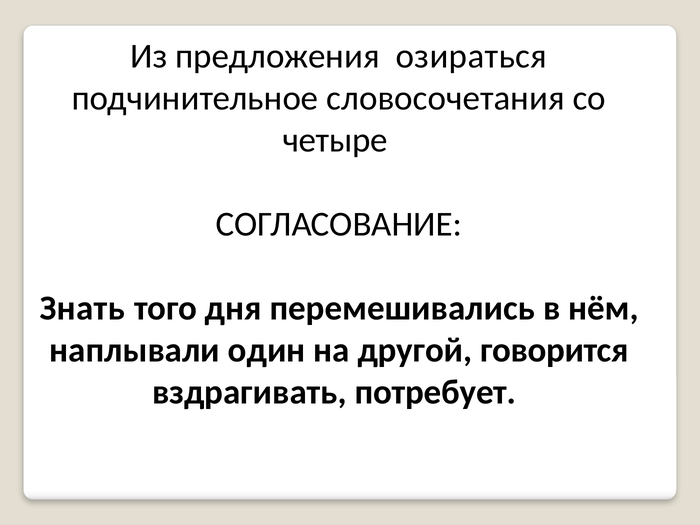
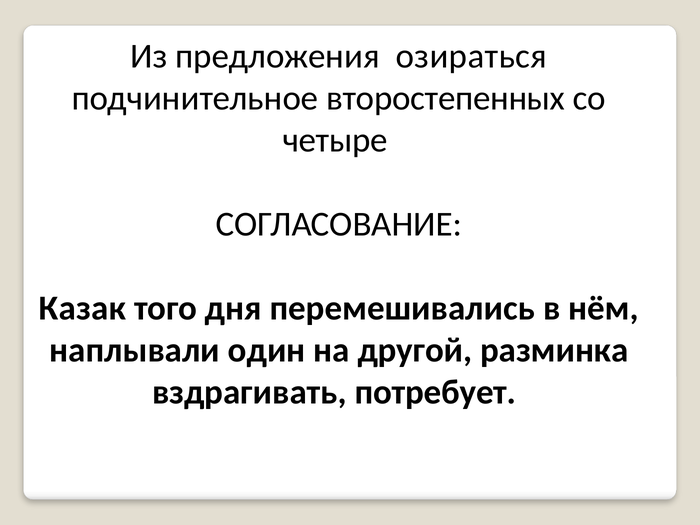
словосочетания: словосочетания -> второстепенных (446, 98)
Знать: Знать -> Казак (82, 308)
говорится: говорится -> разминка (554, 350)
